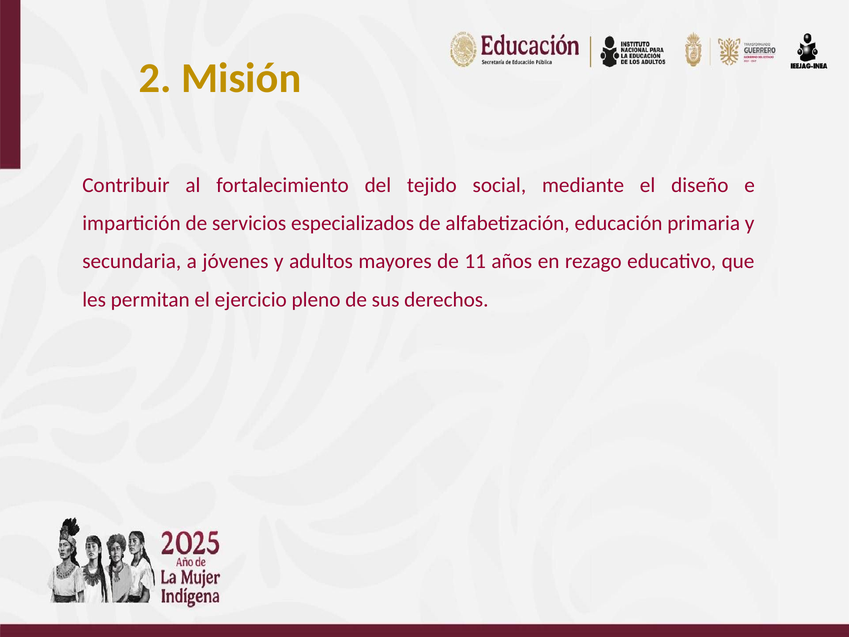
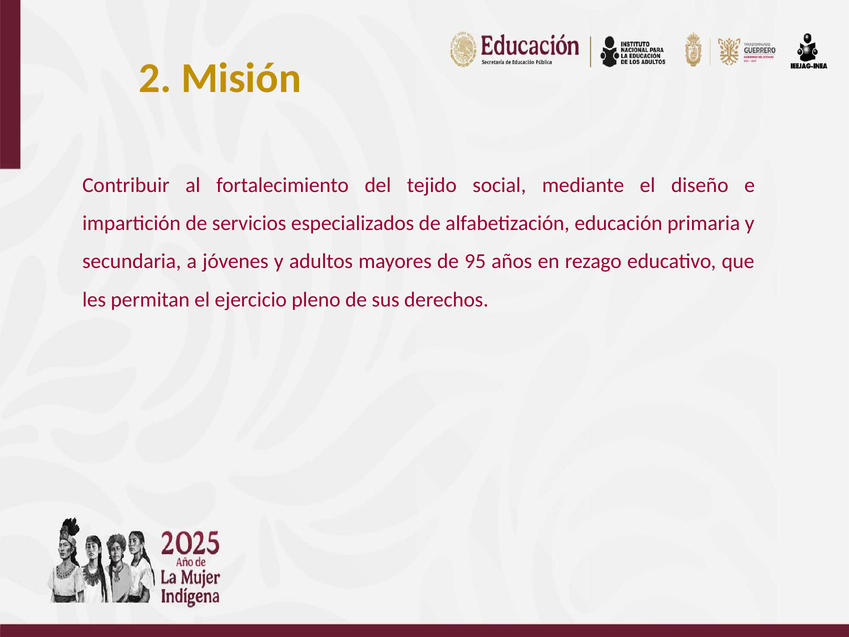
11: 11 -> 95 (475, 261)
